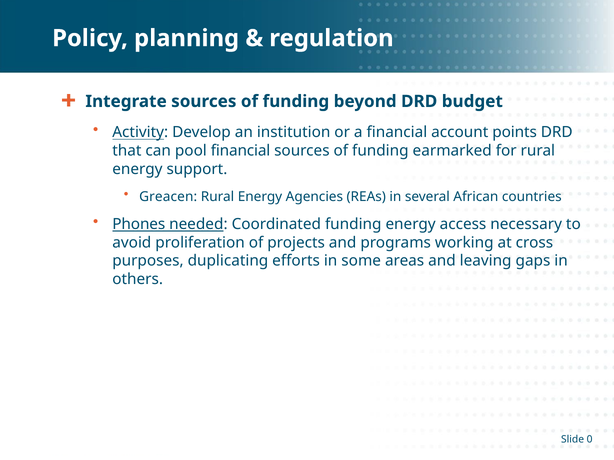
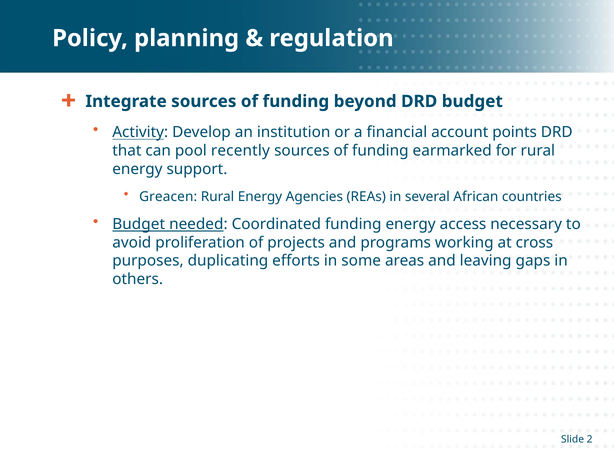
pool financial: financial -> recently (240, 151)
Phones: Phones -> Budget (139, 224)
0: 0 -> 2 (590, 440)
